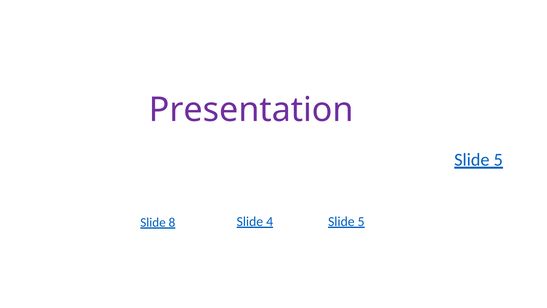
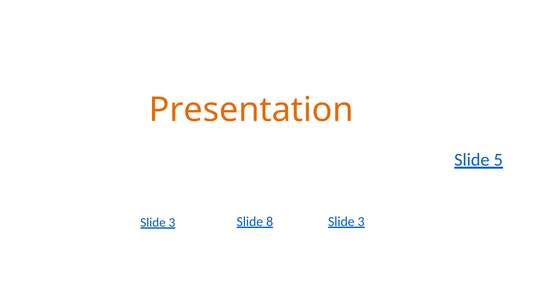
Presentation colour: purple -> orange (251, 110)
8: 8 -> 3 (172, 222)
4: 4 -> 8 (270, 221)
5: 5 -> 3 (361, 221)
